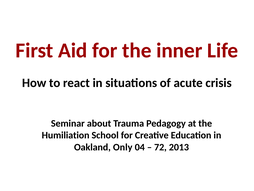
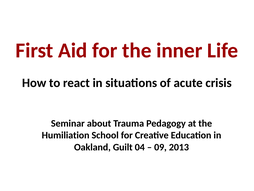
Only: Only -> Guilt (123, 147)
72: 72 -> 09 (160, 147)
